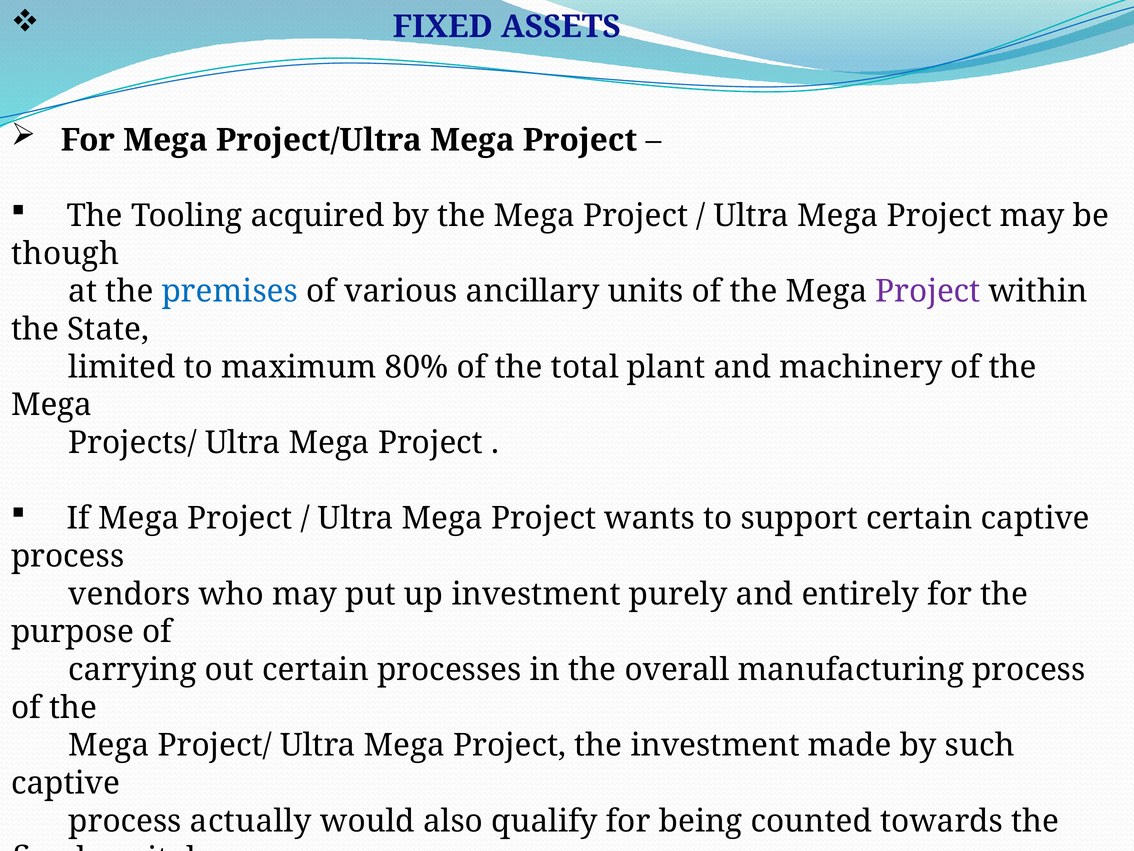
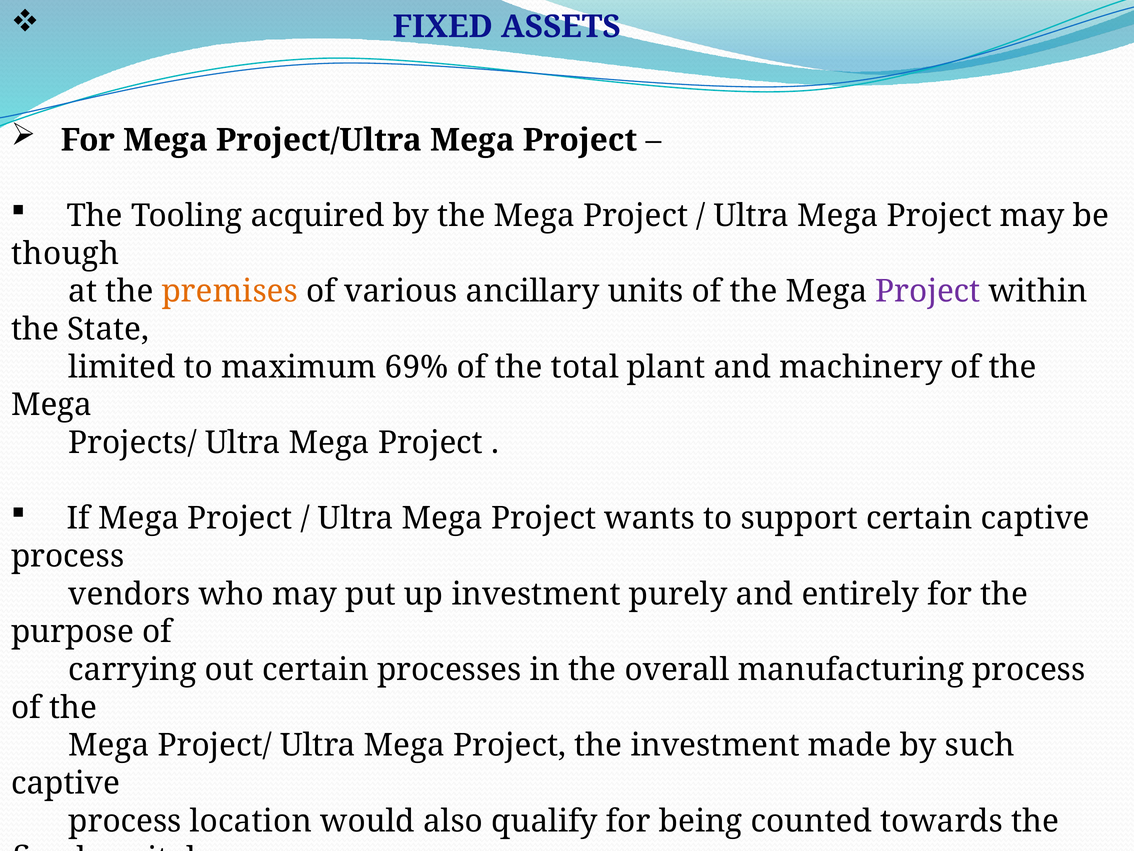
premises colour: blue -> orange (230, 291)
80%: 80% -> 69% (417, 367)
actually: actually -> location (251, 821)
